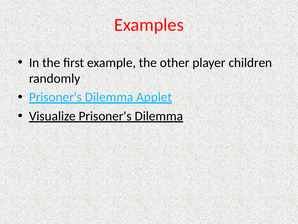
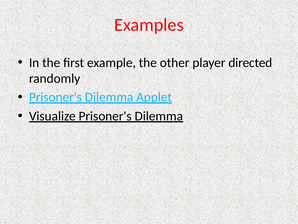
children: children -> directed (250, 63)
